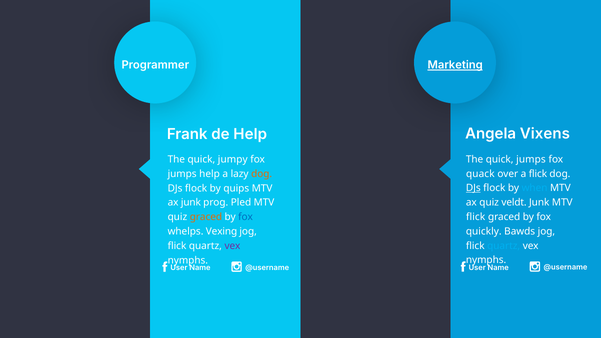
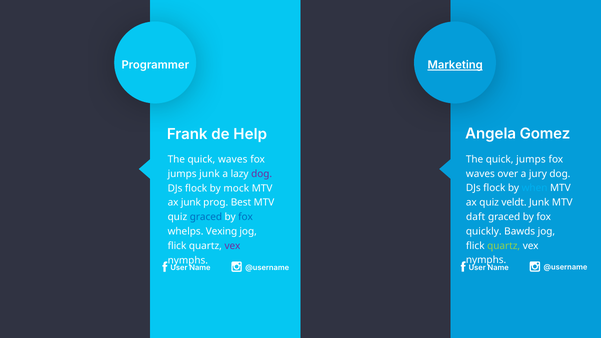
Vixens: Vixens -> Gomez (545, 134)
quick jumpy: jumpy -> waves (233, 159)
quack: quack -> waves (480, 174)
a flick: flick -> jury (538, 174)
jumps help: help -> junk (209, 174)
dog colour: orange -> purple (262, 174)
DJs underline: present -> none (473, 188)
quips: quips -> mock (236, 188)
Pled: Pled -> Best (241, 203)
flick: flick -> daft (476, 217)
graced colour: orange -> blue (206, 217)
quartz colour: light blue -> light green (504, 246)
